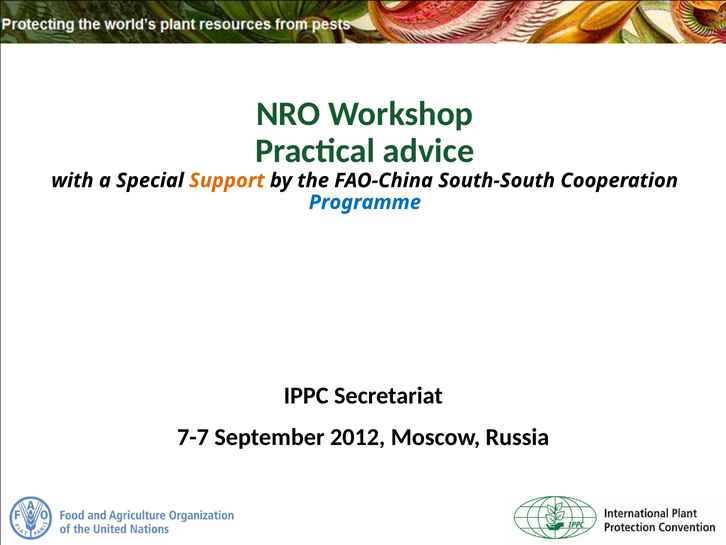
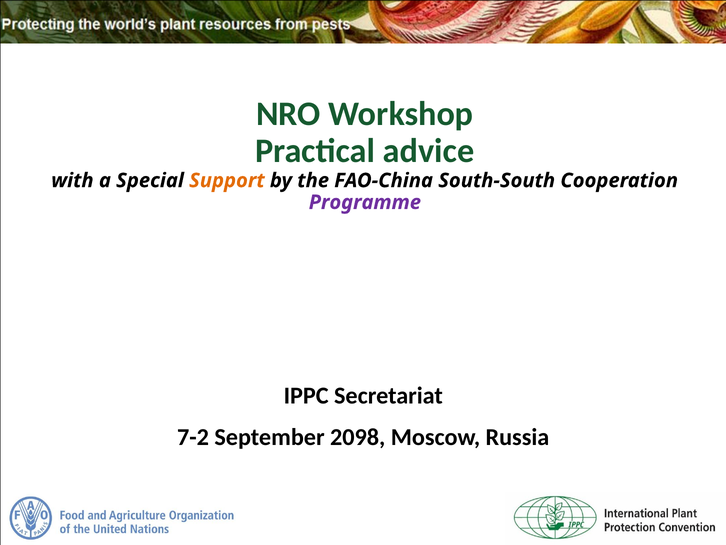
Programme colour: blue -> purple (365, 202)
7-7: 7-7 -> 7-2 (193, 437)
2012: 2012 -> 2098 (358, 437)
